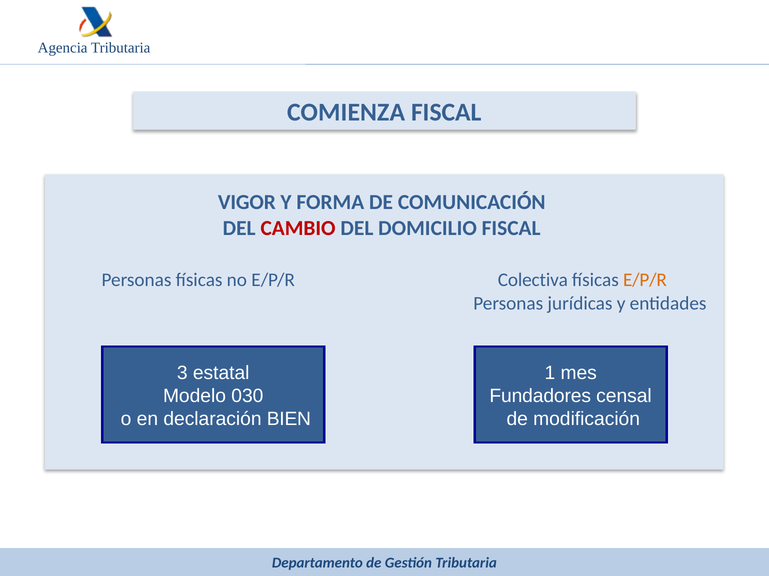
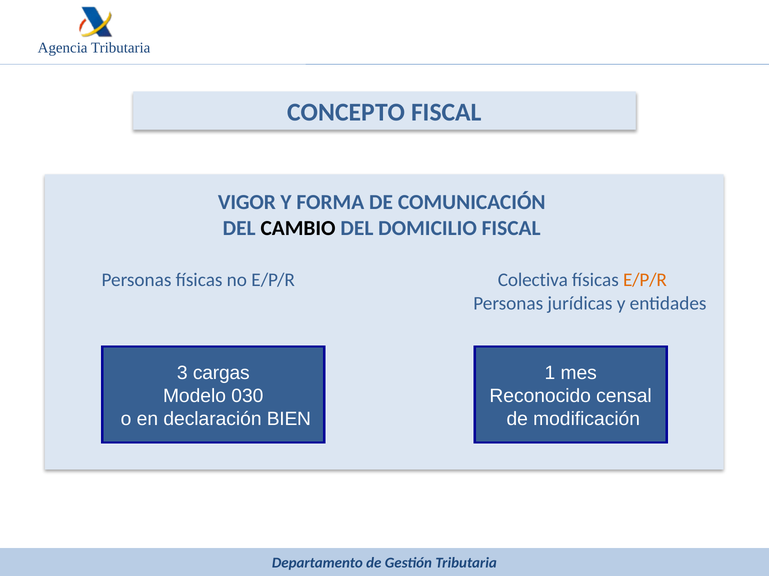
COMIENZA: COMIENZA -> CONCEPTO (346, 112)
CAMBIO colour: red -> black (298, 228)
estatal: estatal -> cargas (221, 373)
Fundadores: Fundadores -> Reconocido (540, 396)
